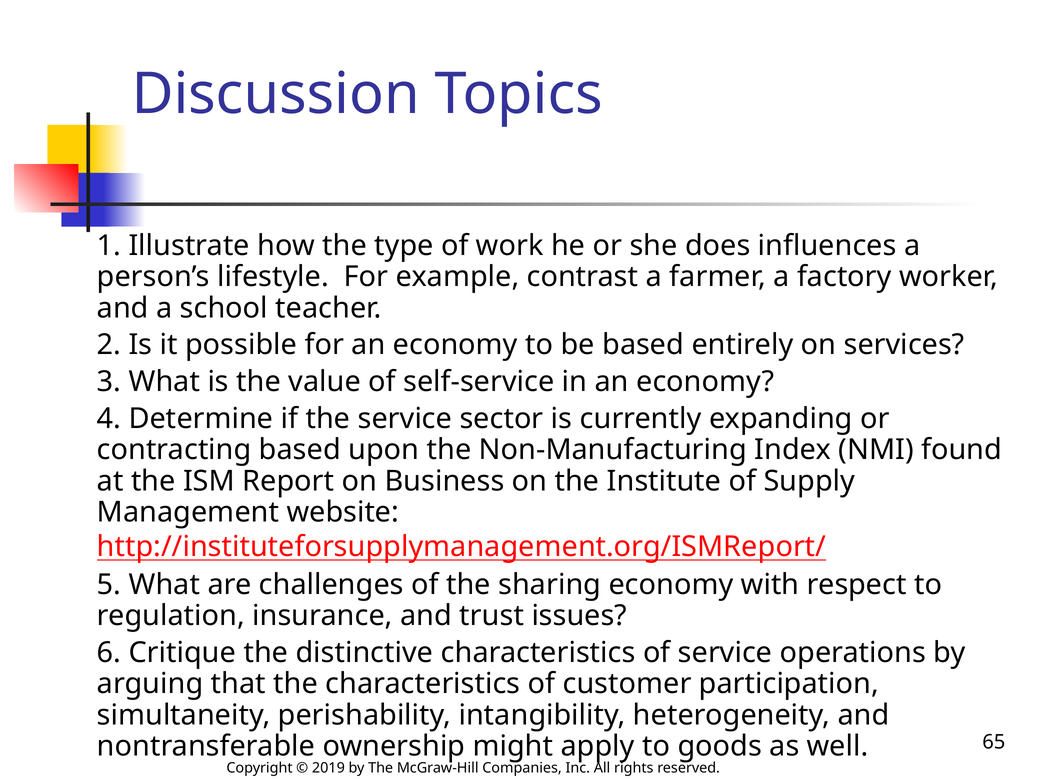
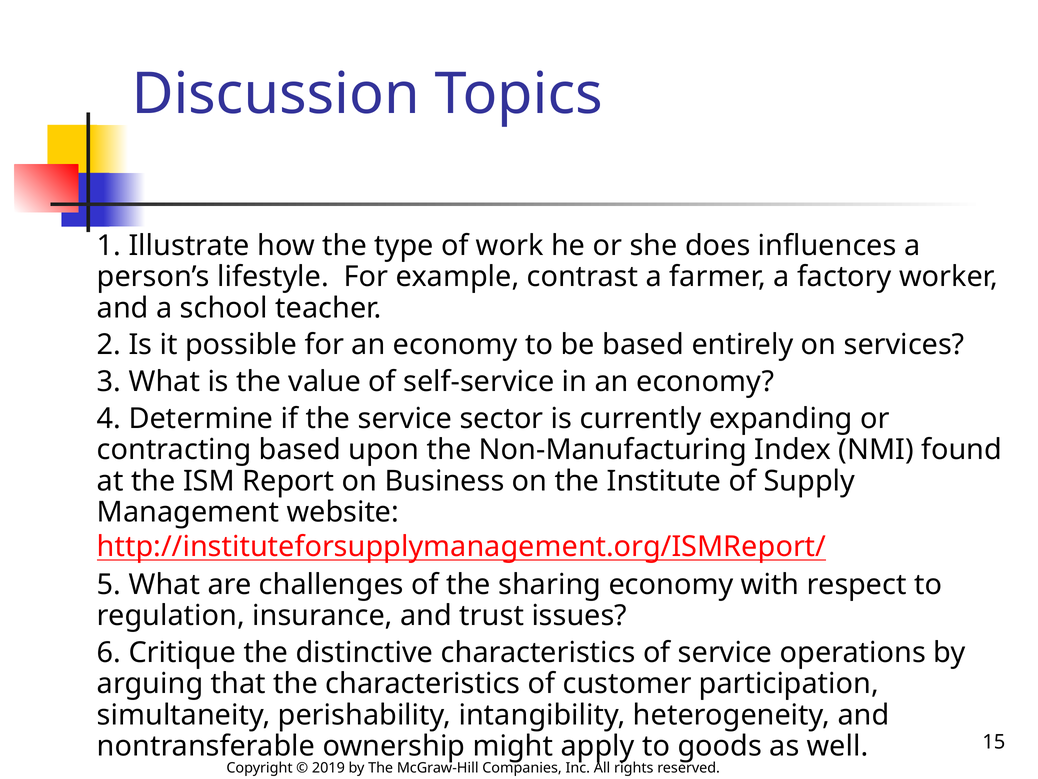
65: 65 -> 15 (994, 741)
